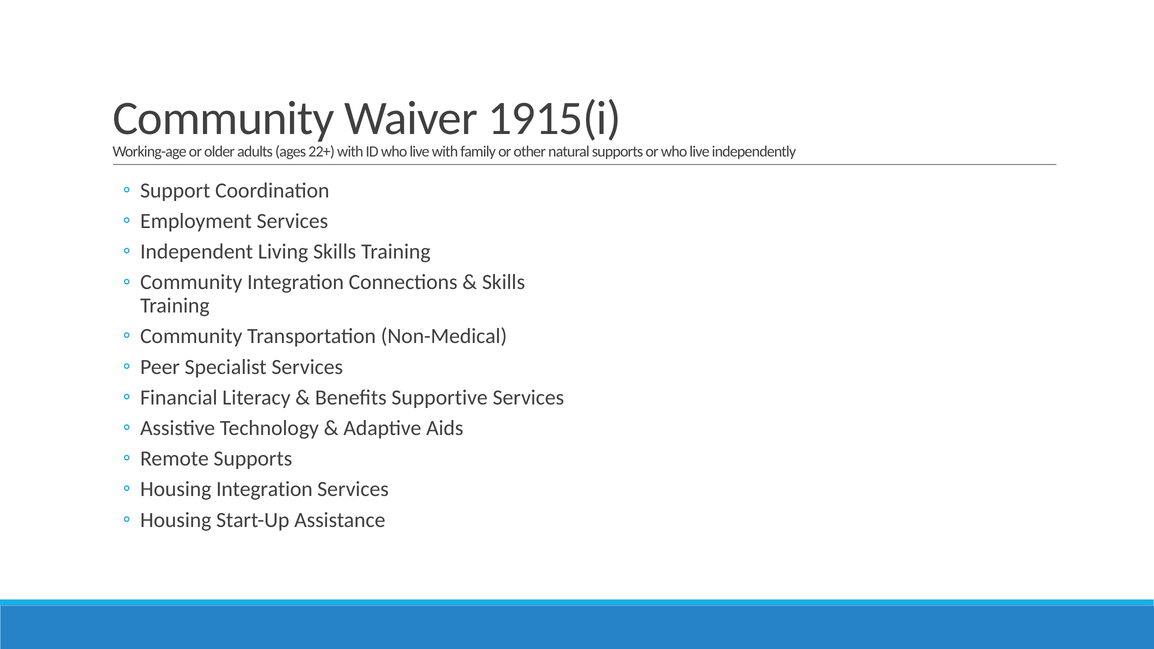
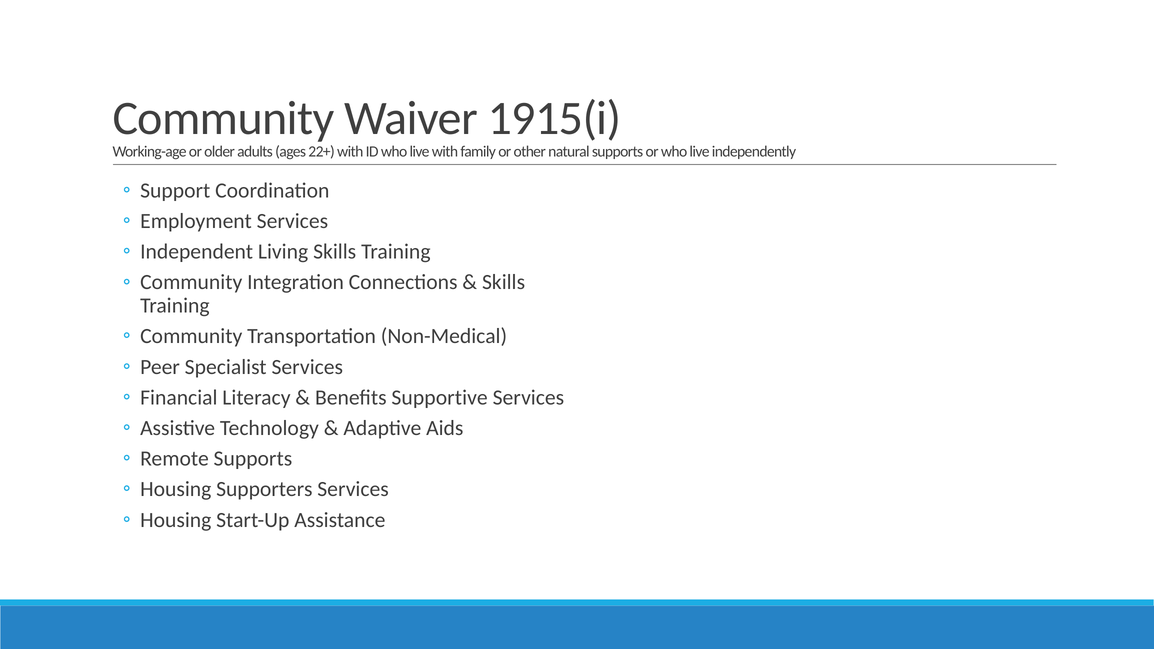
Housing Integration: Integration -> Supporters (264, 489)
